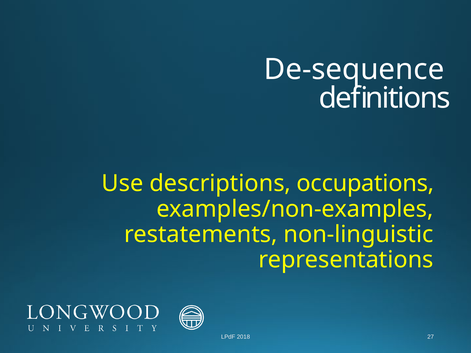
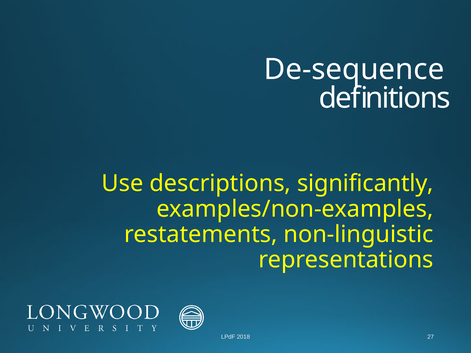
occupations: occupations -> significantly (365, 184)
